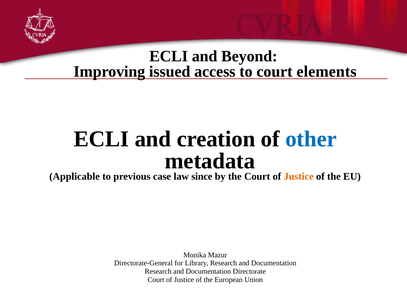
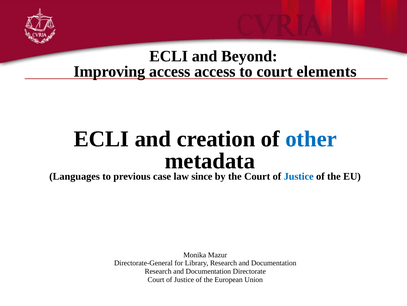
Improving issued: issued -> access (170, 71)
Applicable: Applicable -> Languages (75, 176)
Justice colour: orange -> blue (299, 176)
